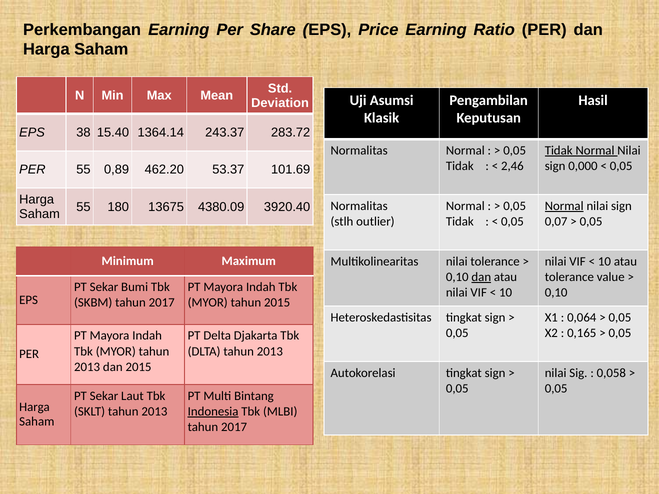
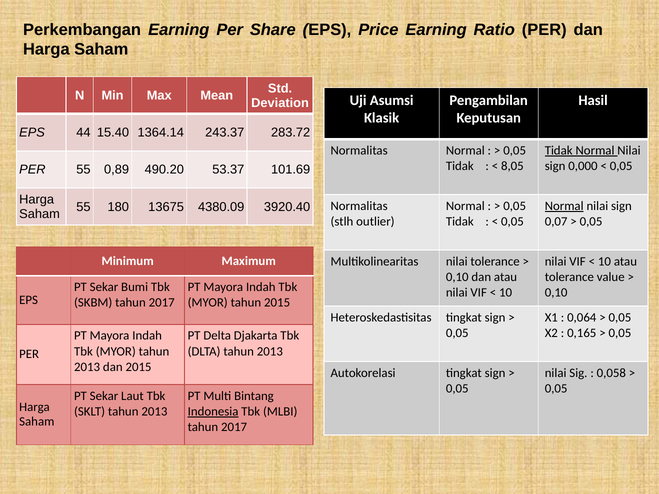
38: 38 -> 44 (83, 133)
2,46: 2,46 -> 8,05 (512, 166)
462.20: 462.20 -> 490.20 (164, 170)
dan underline: present -> none (481, 277)
